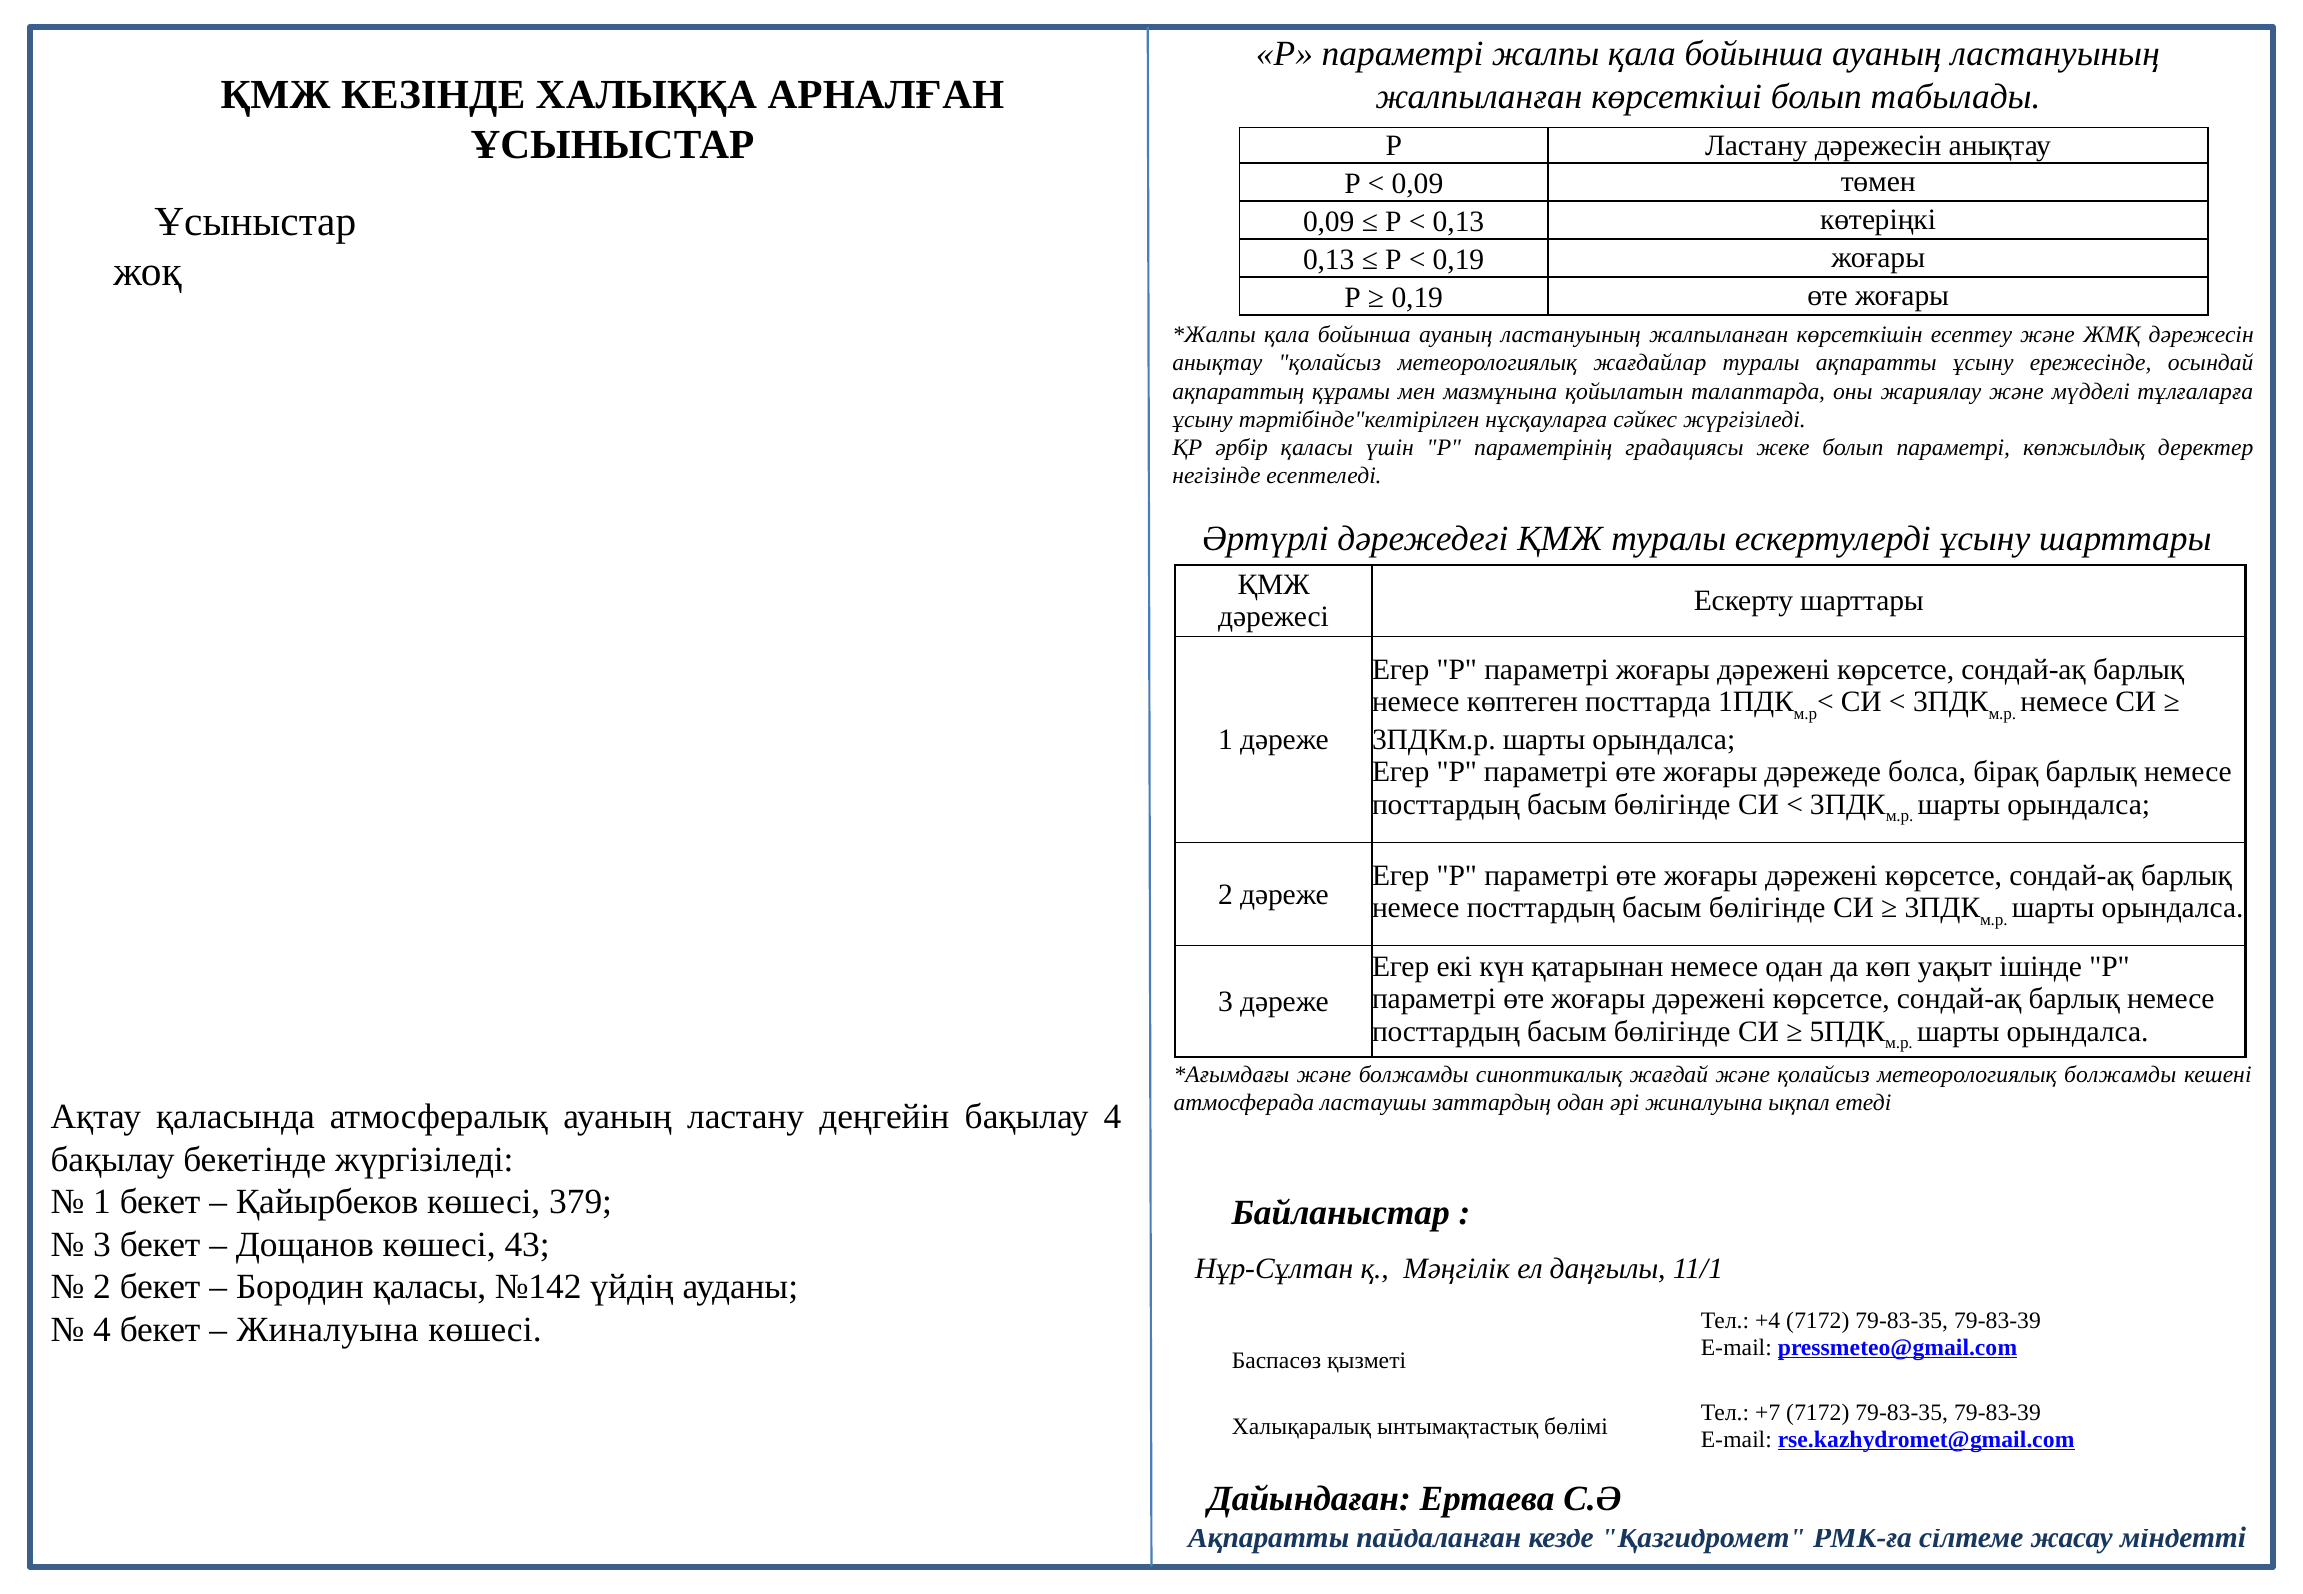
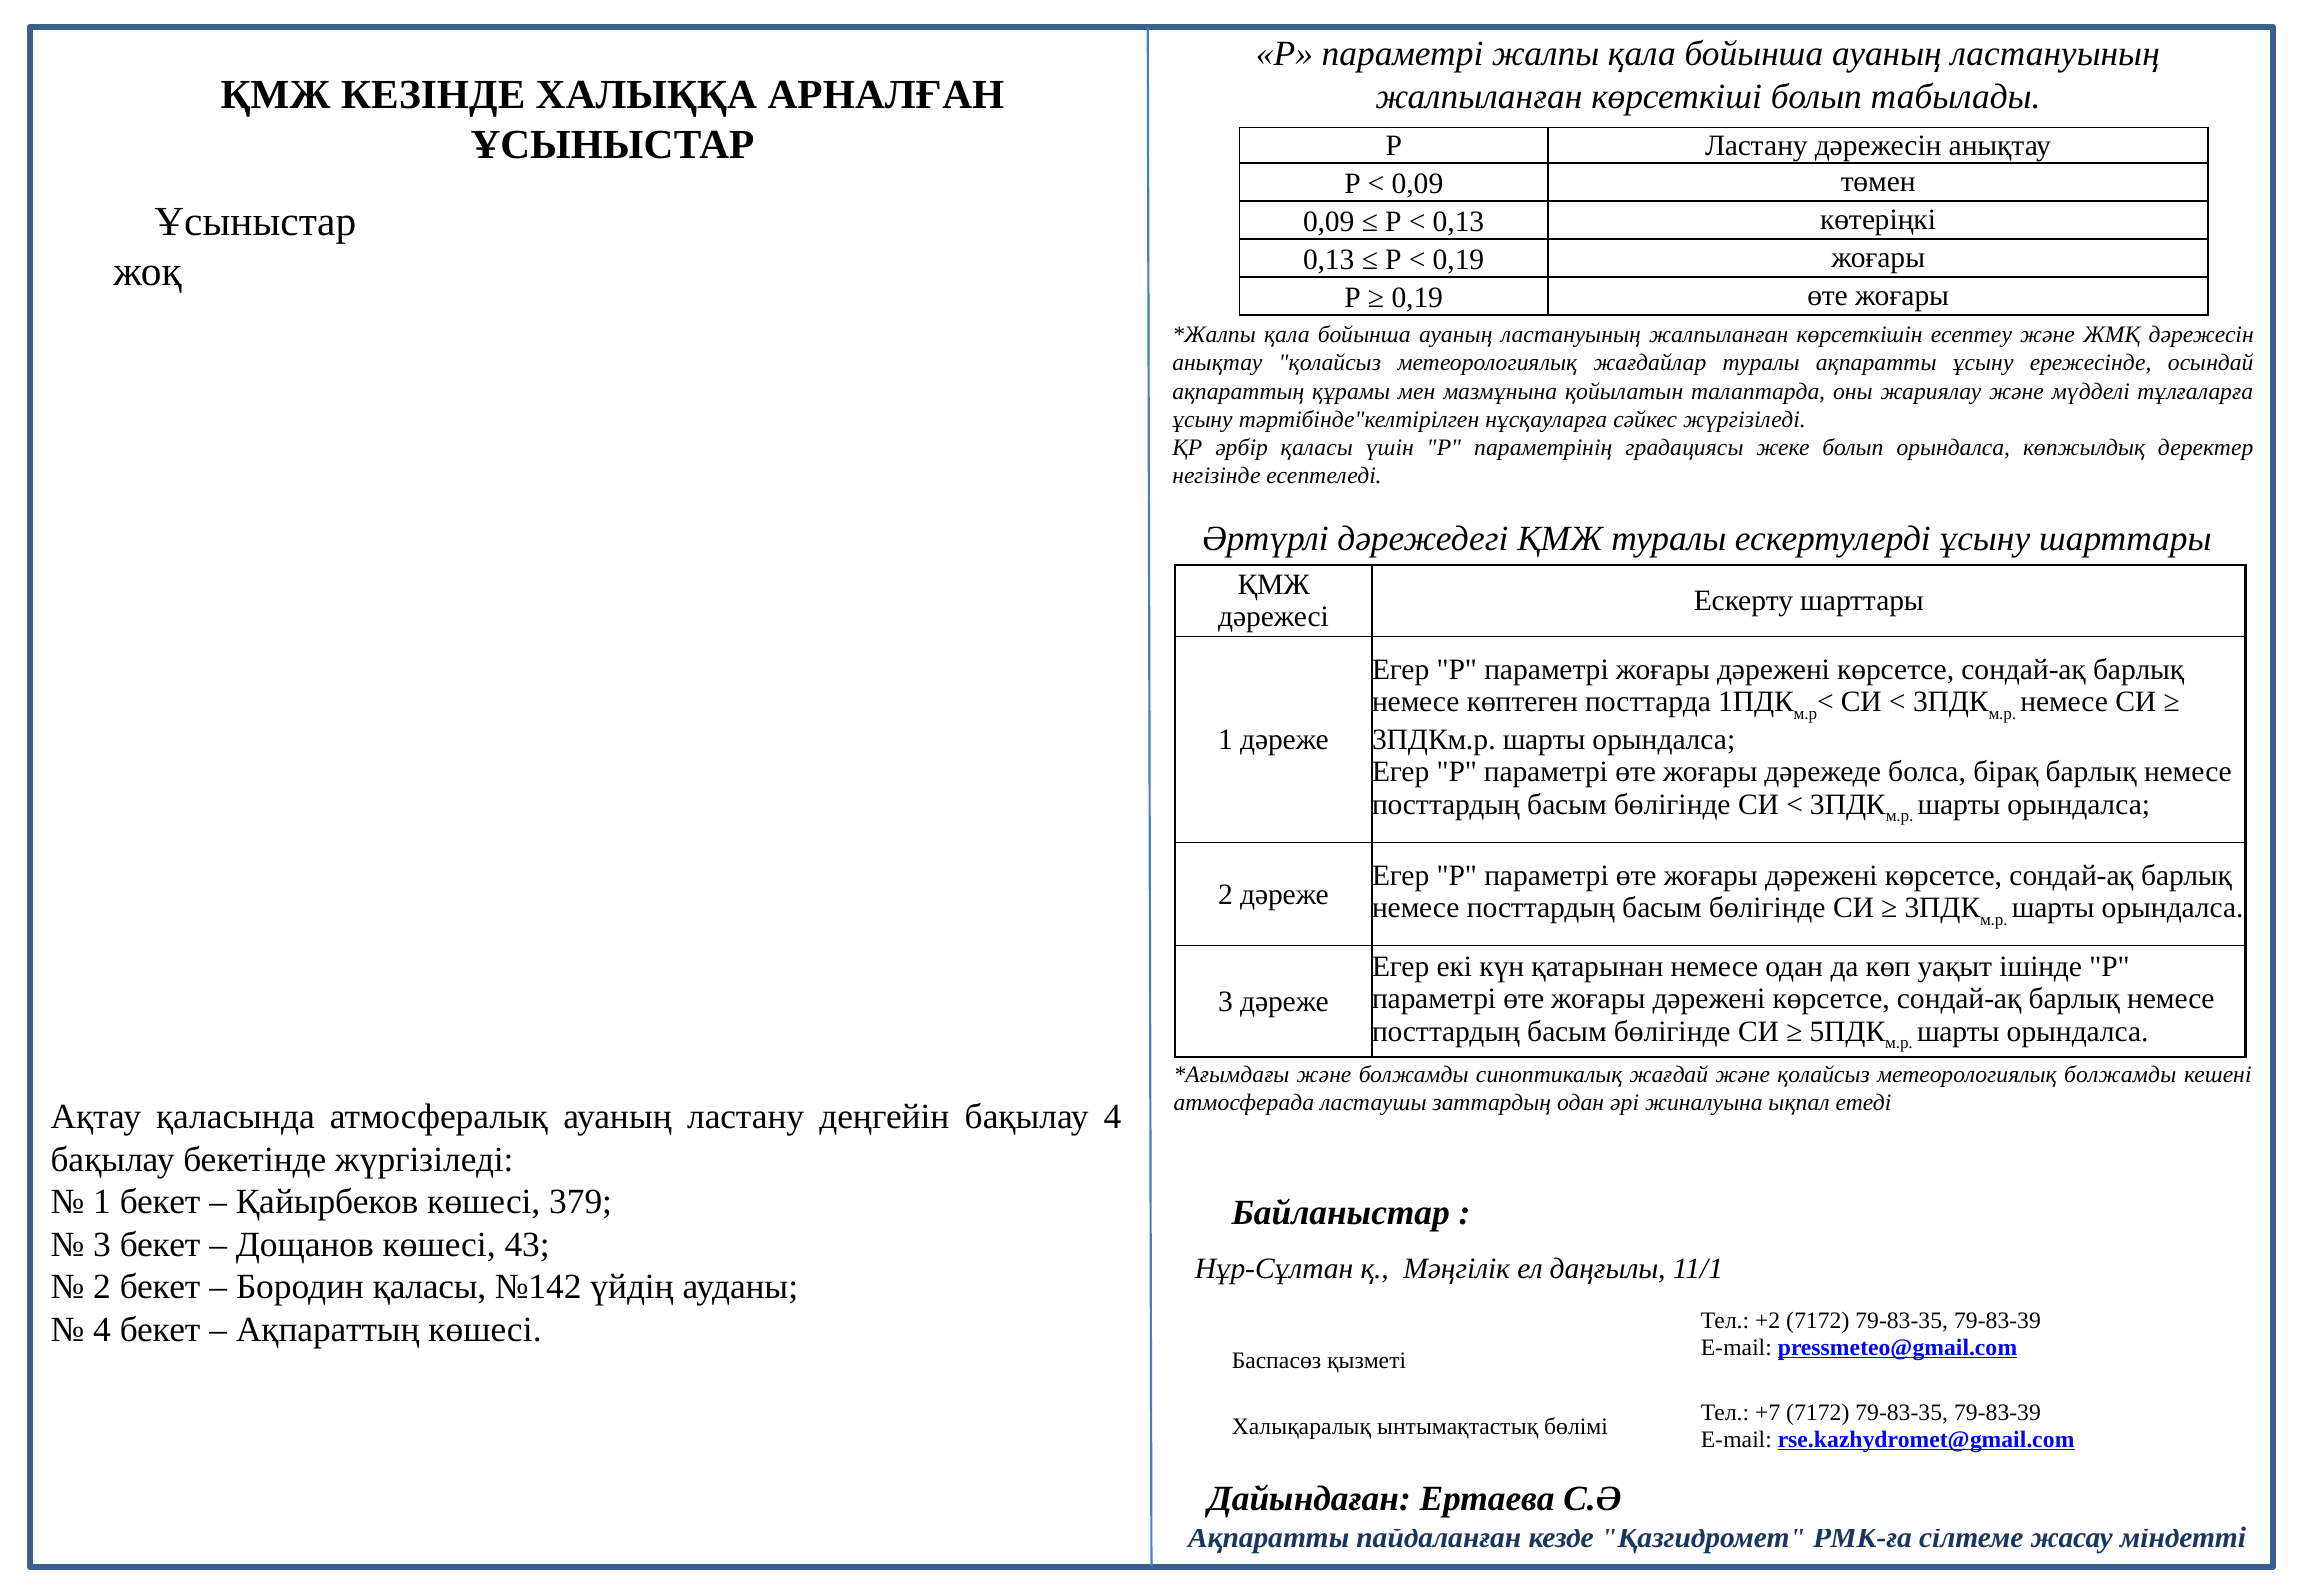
болып параметрі: параметрі -> орындалса (1953, 448)
+4: +4 -> +2 (1768, 1321)
Жиналуына: Жиналуына -> Ақпараттың (328, 1330)
